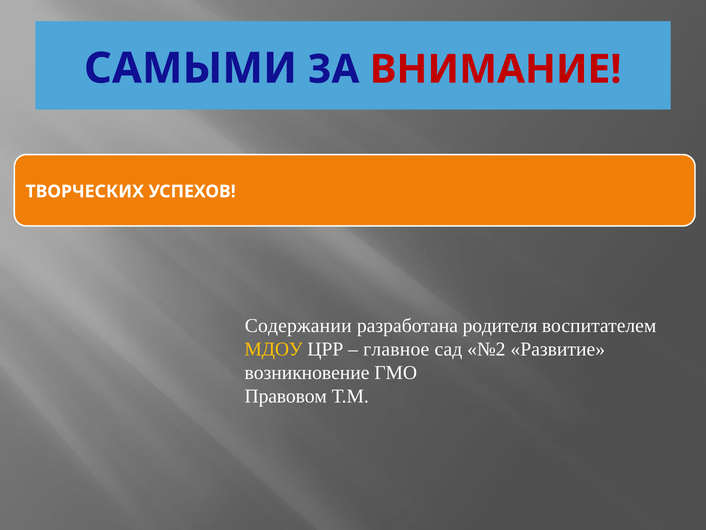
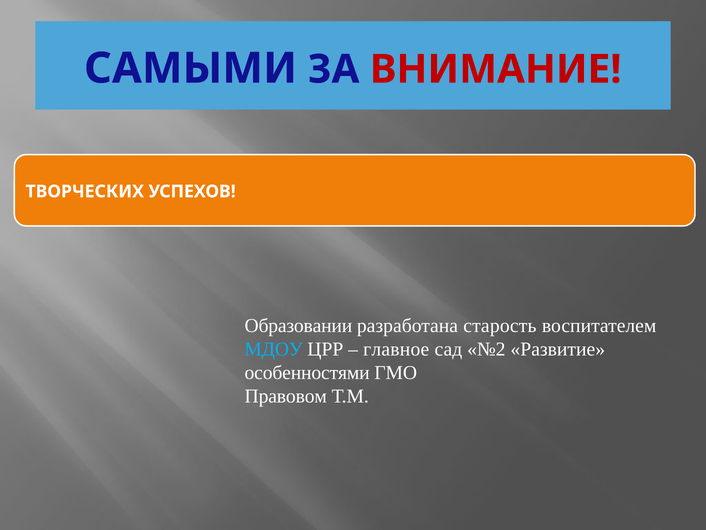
Содержании: Содержании -> Образовании (298, 325)
родителя: родителя -> старость (500, 325)
МДОУ colour: yellow -> light blue (274, 349)
возникновение: возникновение -> особенностями (307, 373)
